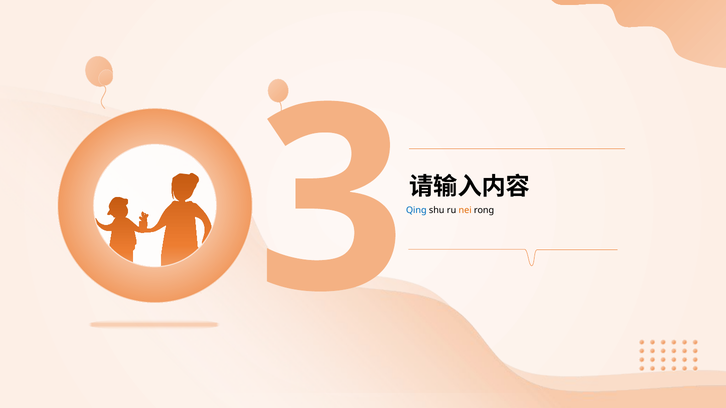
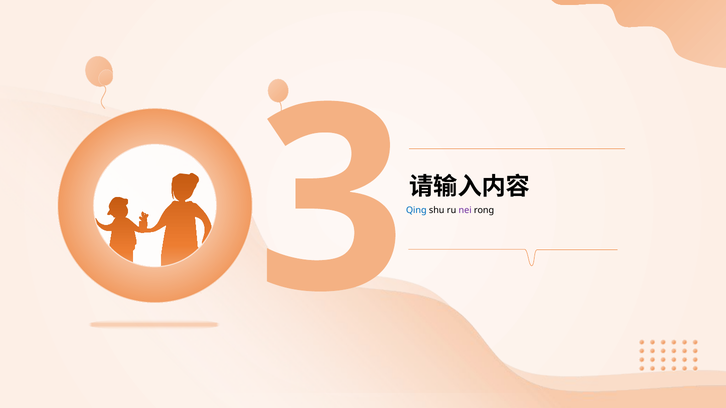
nei colour: orange -> purple (465, 210)
